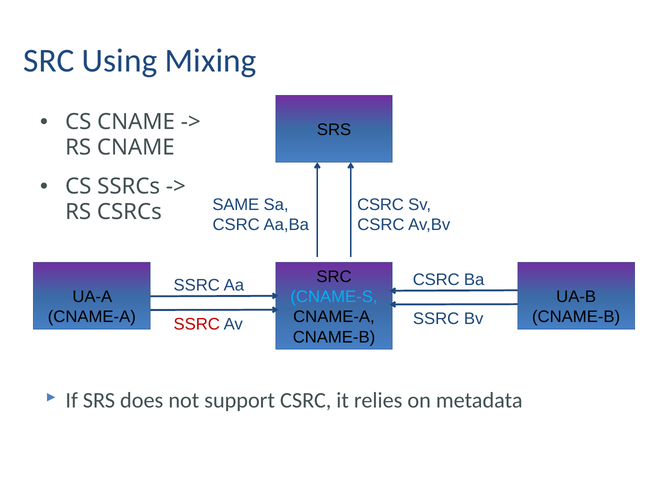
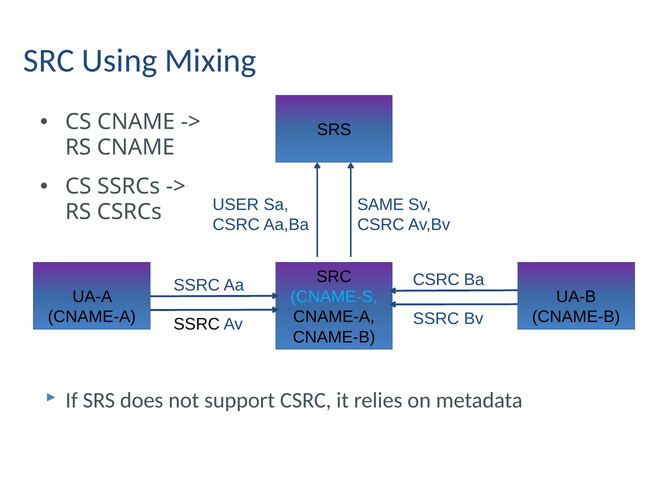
SAME: SAME -> USER (236, 205)
CSRC: CSRC -> SAME (381, 205)
SSRC colour: red -> black (197, 324)
